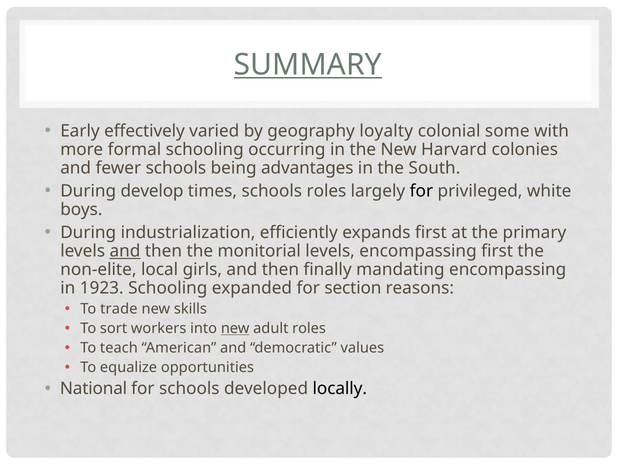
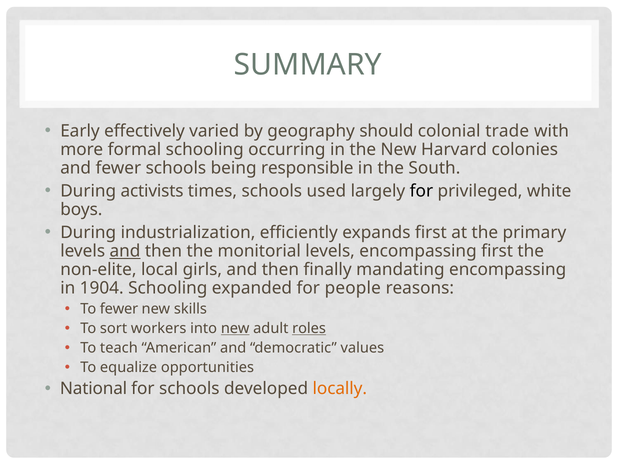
SUMMARY underline: present -> none (308, 65)
loyalty: loyalty -> should (386, 131)
some: some -> trade (507, 131)
advantages: advantages -> responsible (307, 168)
develop: develop -> activists (152, 191)
schools roles: roles -> used (326, 191)
1923: 1923 -> 1904 (102, 288)
section: section -> people (353, 288)
To trade: trade -> fewer (119, 309)
roles underline: none -> present (309, 328)
locally colour: black -> orange (340, 388)
